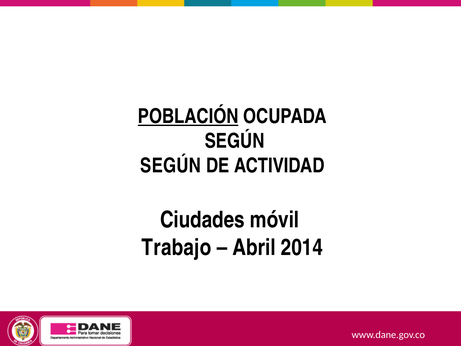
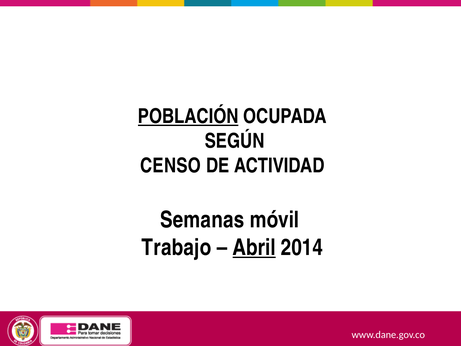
SEGÚN: SEGÚN -> CENSO (171, 166)
Ciudades: Ciudades -> Semanas (202, 220)
Abril underline: none -> present (254, 247)
